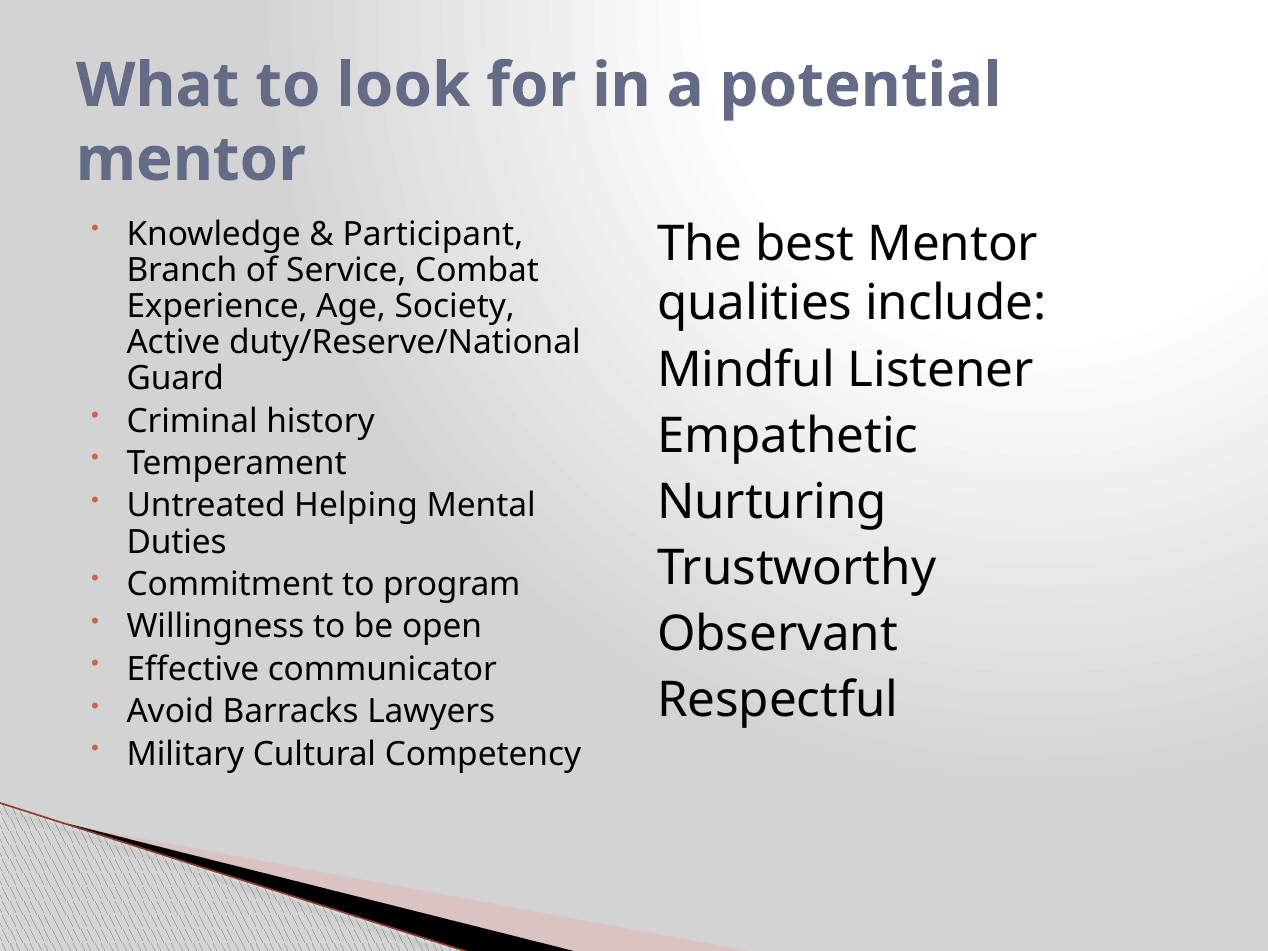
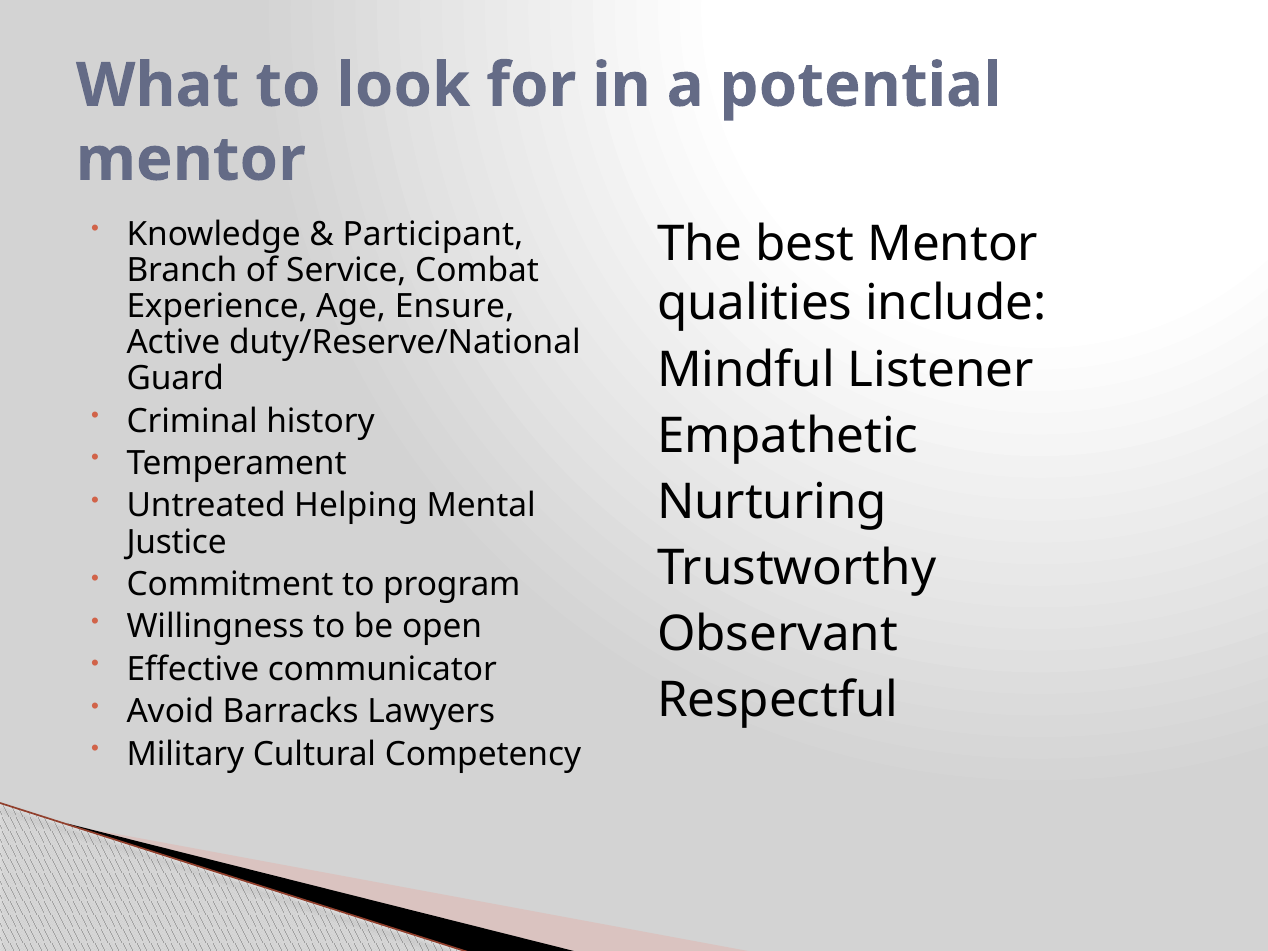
Society: Society -> Ensure (455, 306)
Duties: Duties -> Justice (177, 542)
